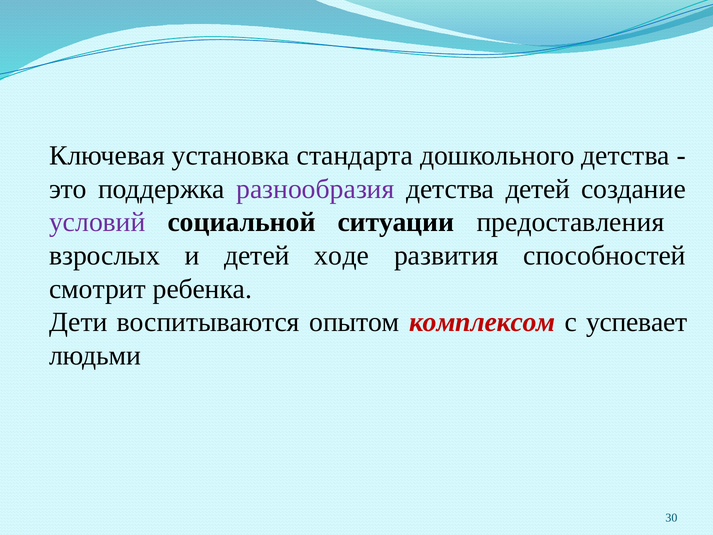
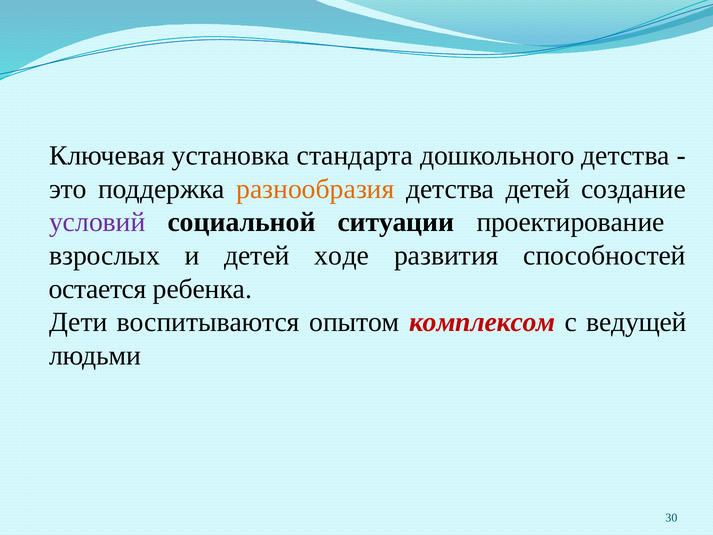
разнообразия colour: purple -> orange (315, 189)
предоставления: предоставления -> проектирование (571, 222)
смотрит: смотрит -> остается (98, 289)
успевает: успевает -> ведущей (637, 322)
